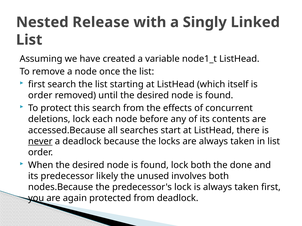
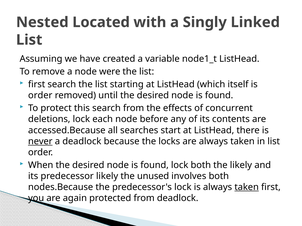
Release: Release -> Located (101, 22)
once: once -> were (110, 72)
the done: done -> likely (241, 165)
taken underline: none -> present (247, 188)
